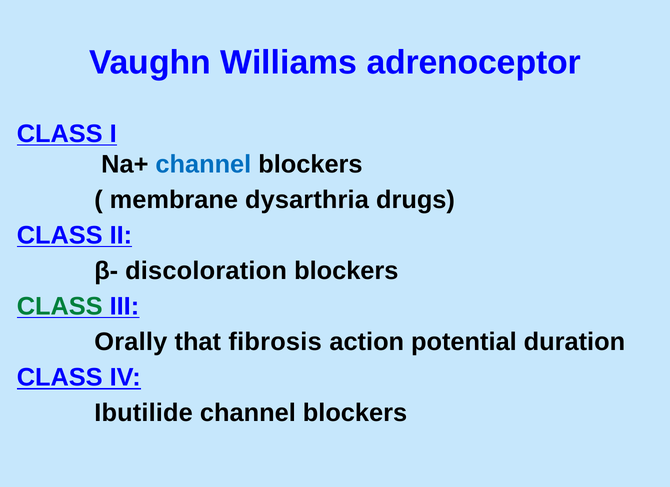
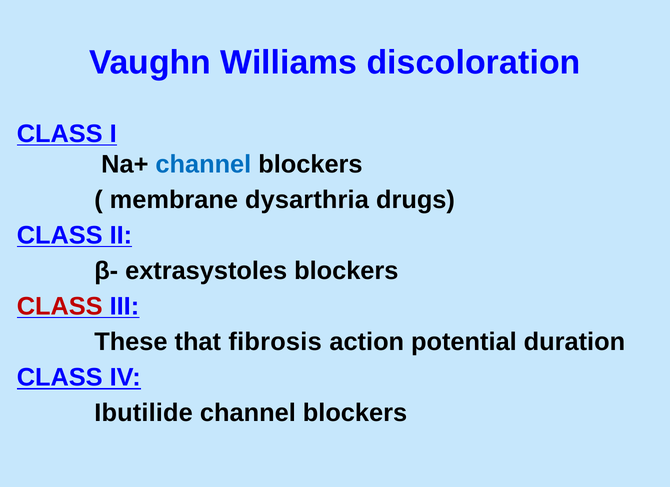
adrenoceptor: adrenoceptor -> discoloration (473, 63)
discoloration: discoloration -> extrasystoles (206, 271)
CLASS colour: green -> red (60, 307)
Orally: Orally -> These (131, 342)
